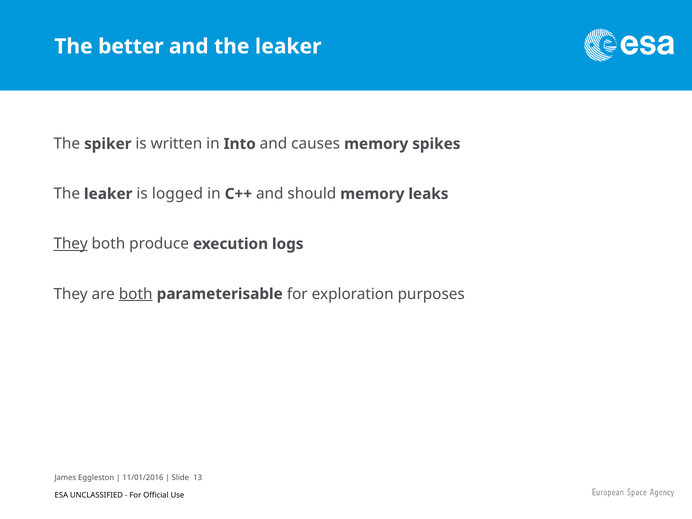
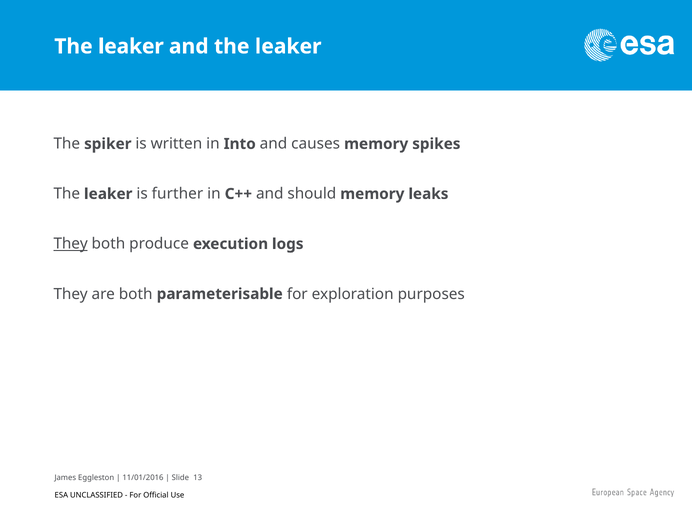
better: better -> leaker (131, 46)
logged: logged -> further (177, 194)
both underline: present -> none (136, 294)
